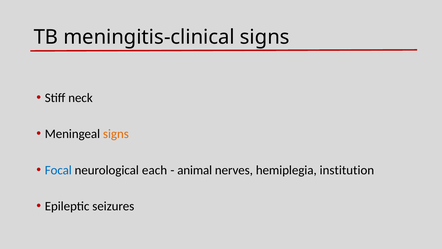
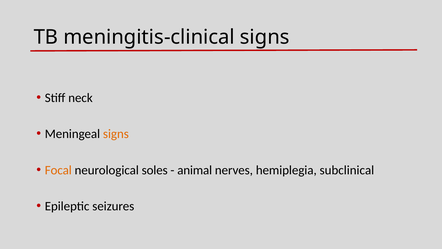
Focal colour: blue -> orange (58, 170)
each: each -> soles (155, 170)
institution: institution -> subclinical (347, 170)
